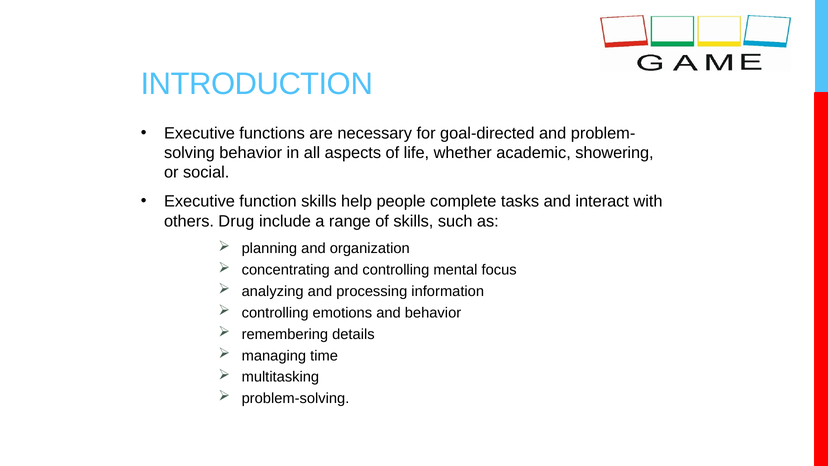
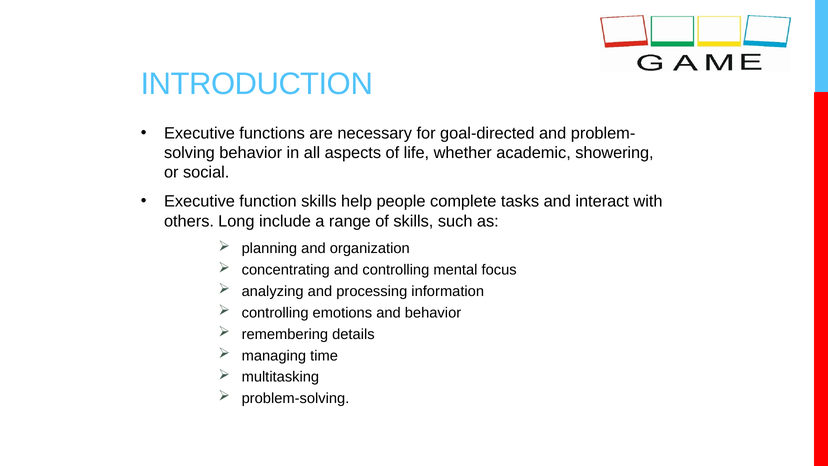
Drug: Drug -> Long (236, 221)
